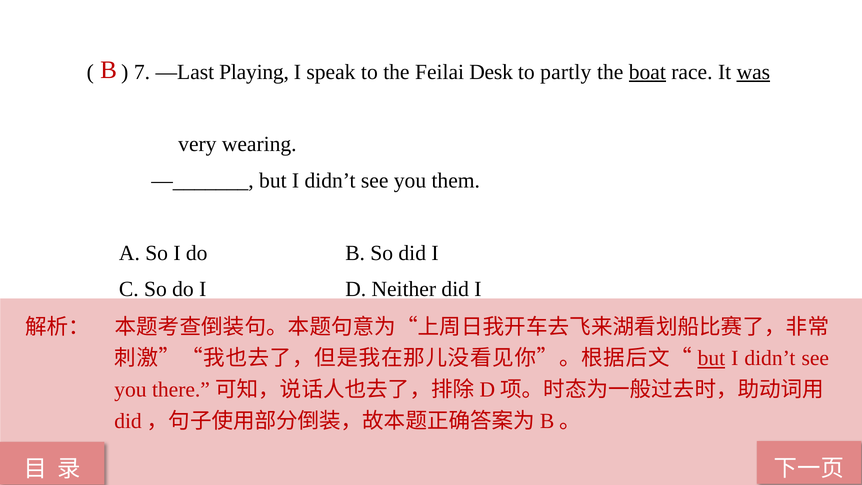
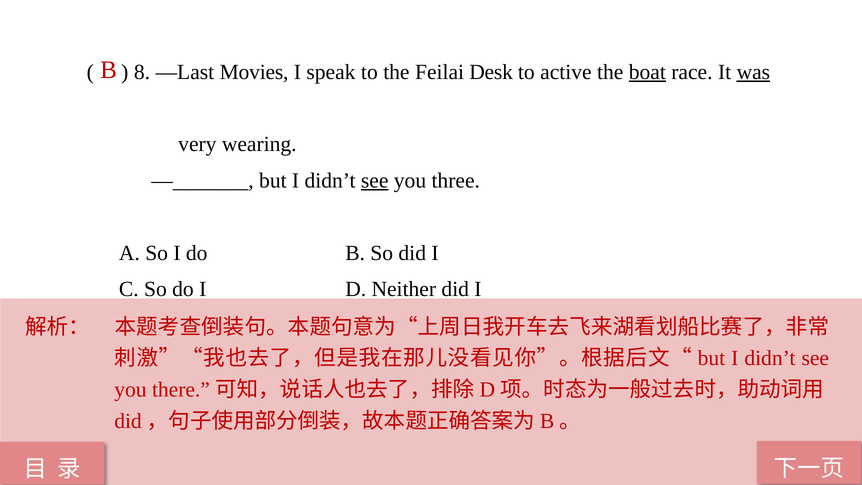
7: 7 -> 8 (142, 72)
Playing: Playing -> Movies (254, 72)
partly: partly -> active (566, 72)
see underline: none -> present (375, 181)
them: them -> three (456, 181)
but underline: present -> none (711, 358)
